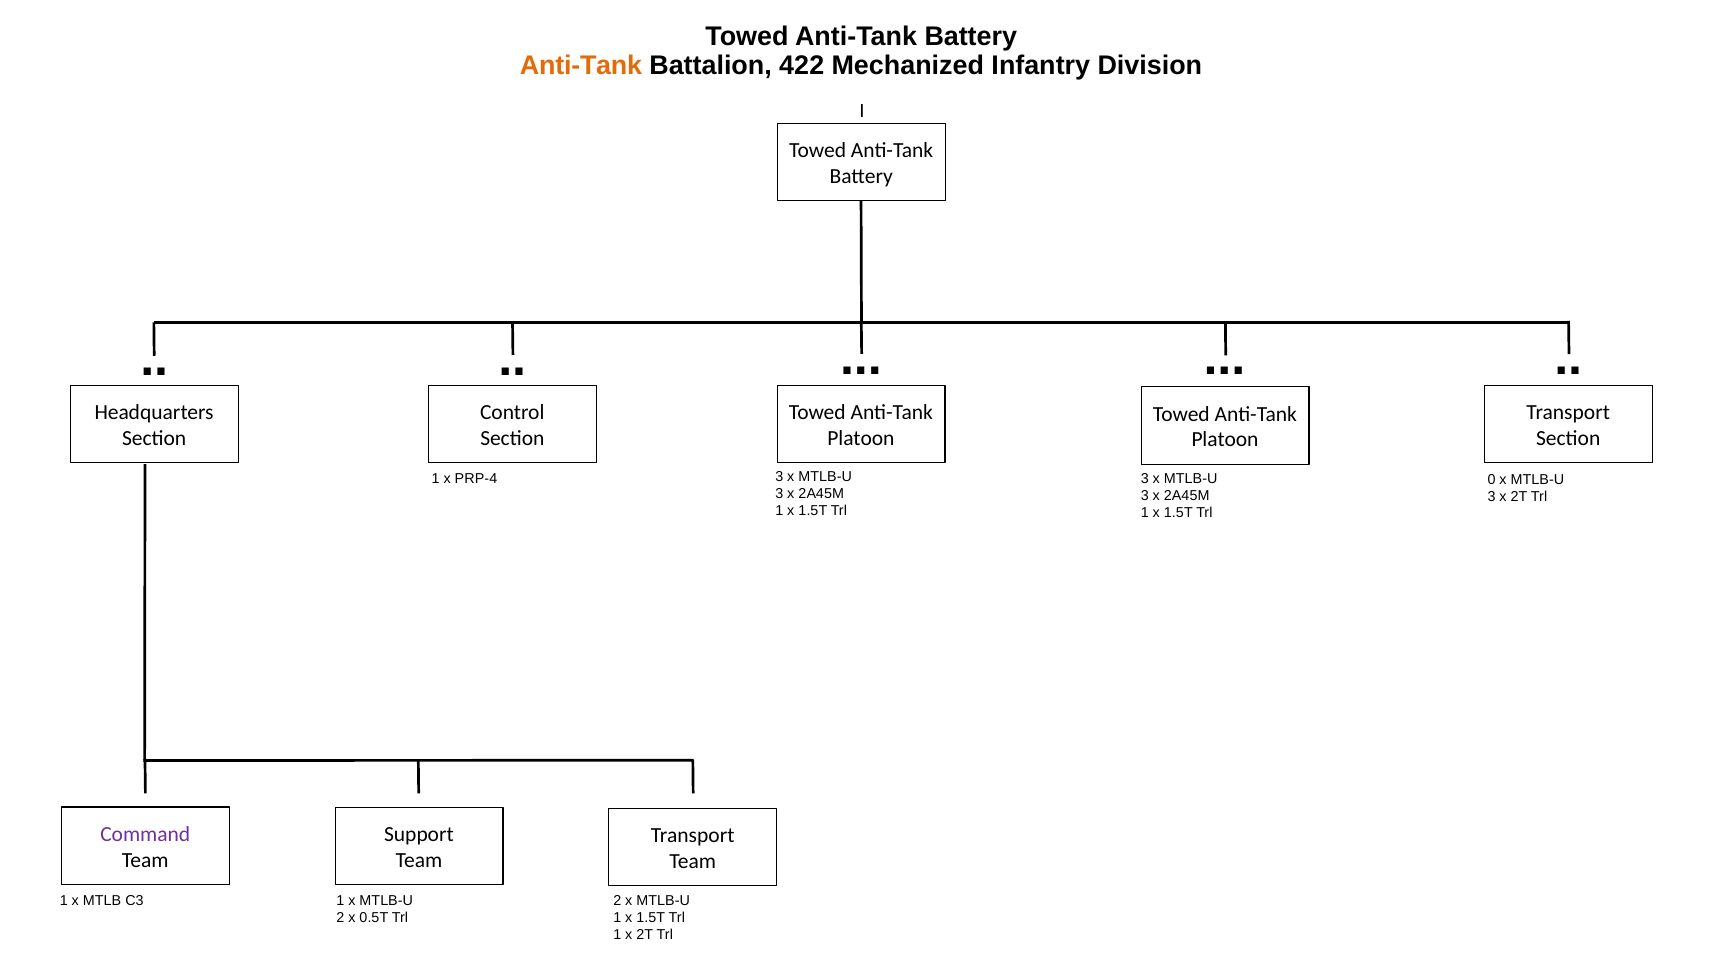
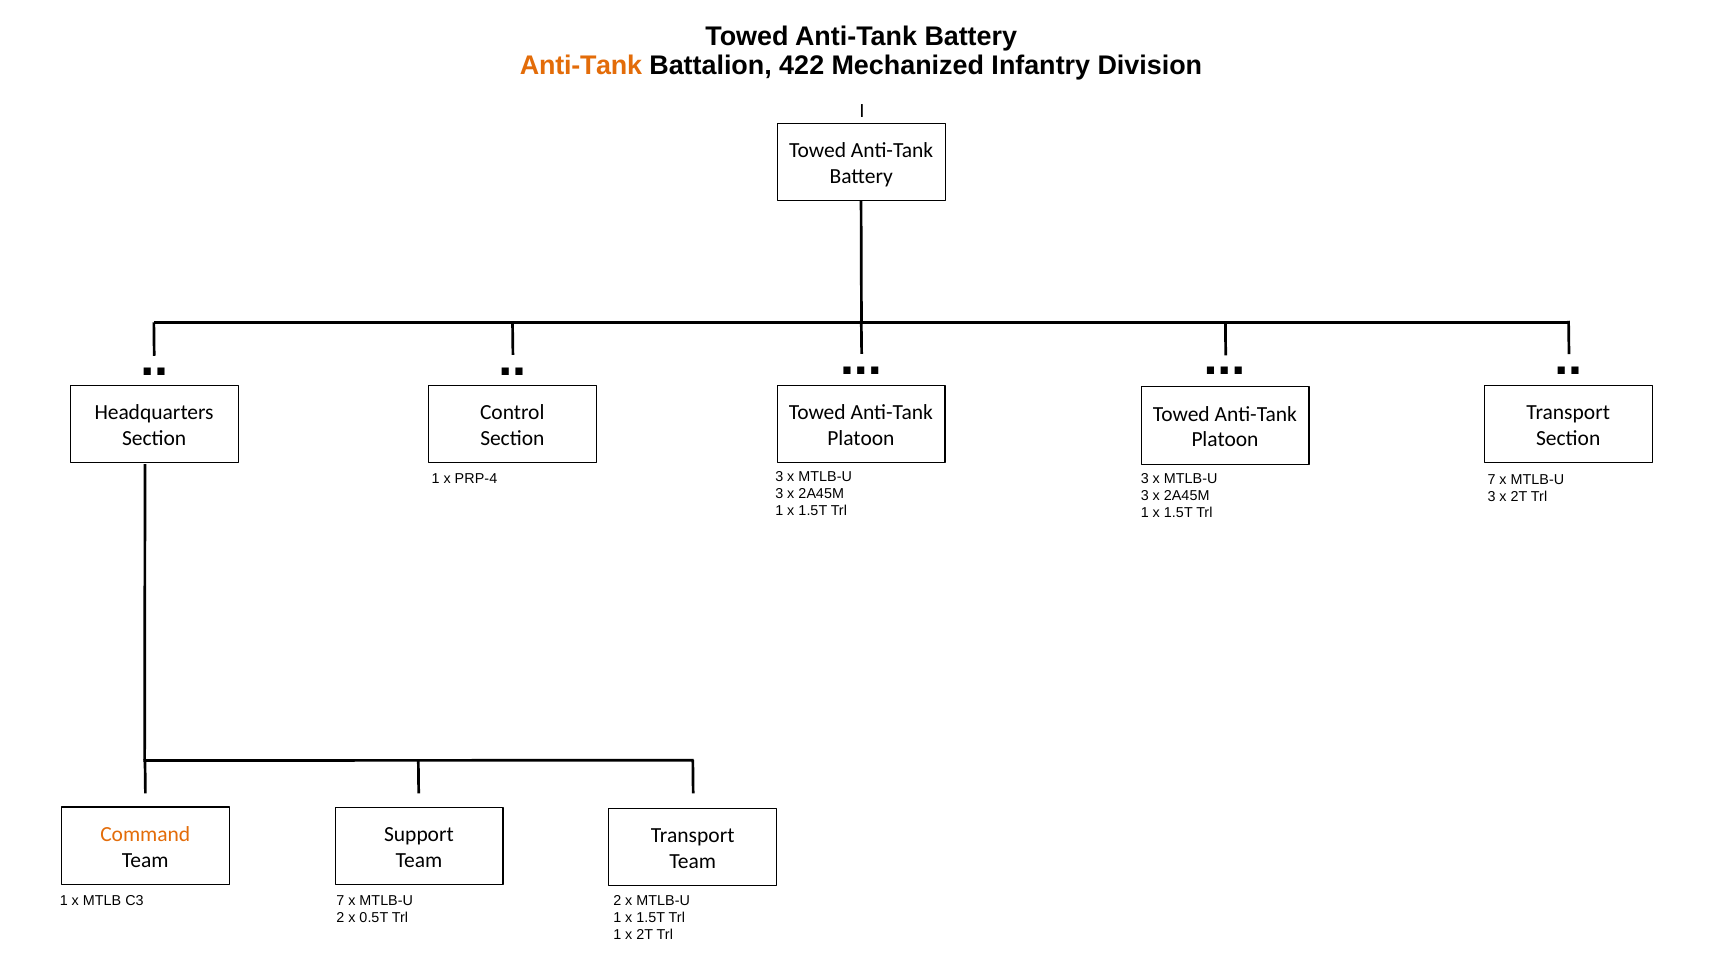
PRP-4 0: 0 -> 7 (1492, 479)
Command colour: purple -> orange (145, 835)
C3 1: 1 -> 7 (340, 901)
